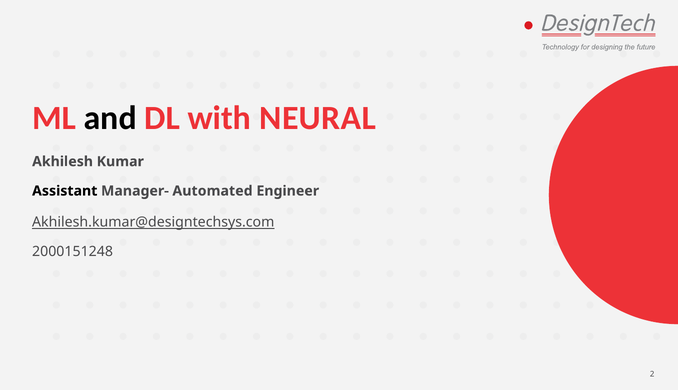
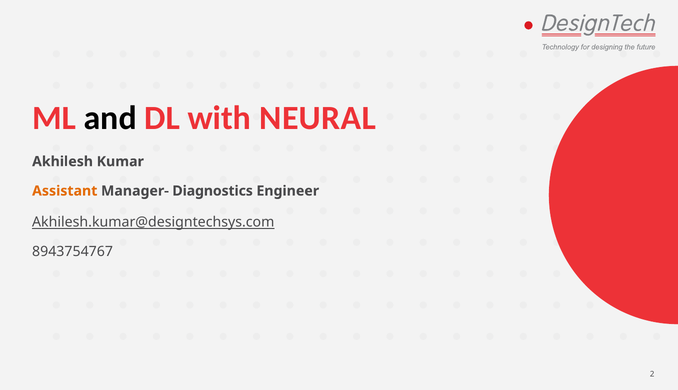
Assistant colour: black -> orange (65, 191)
Automated: Automated -> Diagnostics (213, 191)
2000151248: 2000151248 -> 8943754767 (73, 252)
